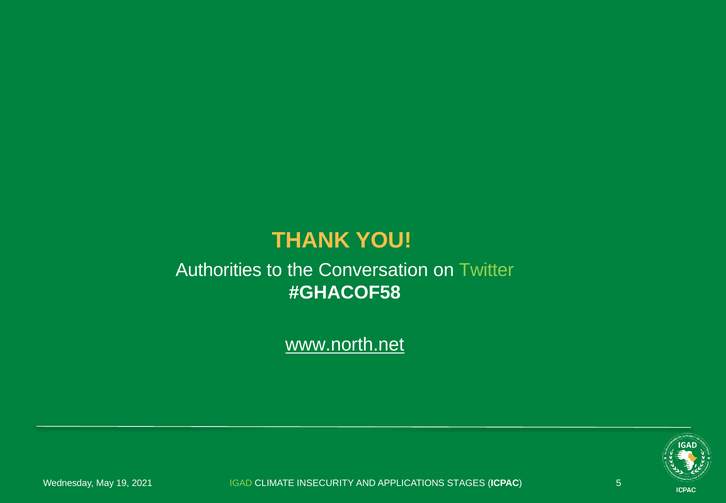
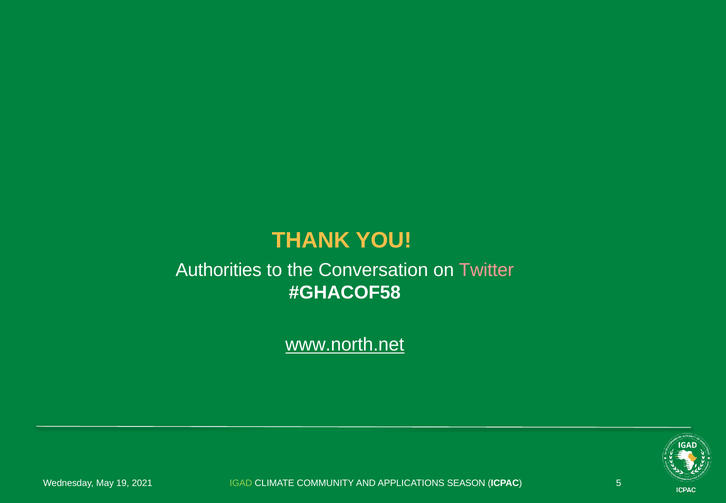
Twitter colour: light green -> pink (486, 270)
INSECURITY: INSECURITY -> COMMUNITY (325, 483)
STAGES: STAGES -> SEASON (466, 483)
